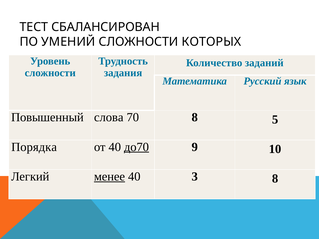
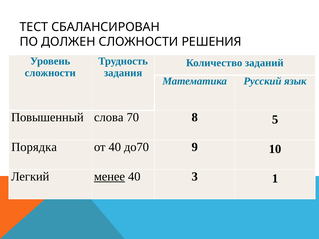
УМЕНИЙ: УМЕНИЙ -> ДОЛЖЕН (68, 42)
КОТОРЫХ: КОТОРЫХ -> РЕШЕНИЯ (212, 42)
до70 underline: present -> none (136, 147)
3 8: 8 -> 1 (275, 179)
